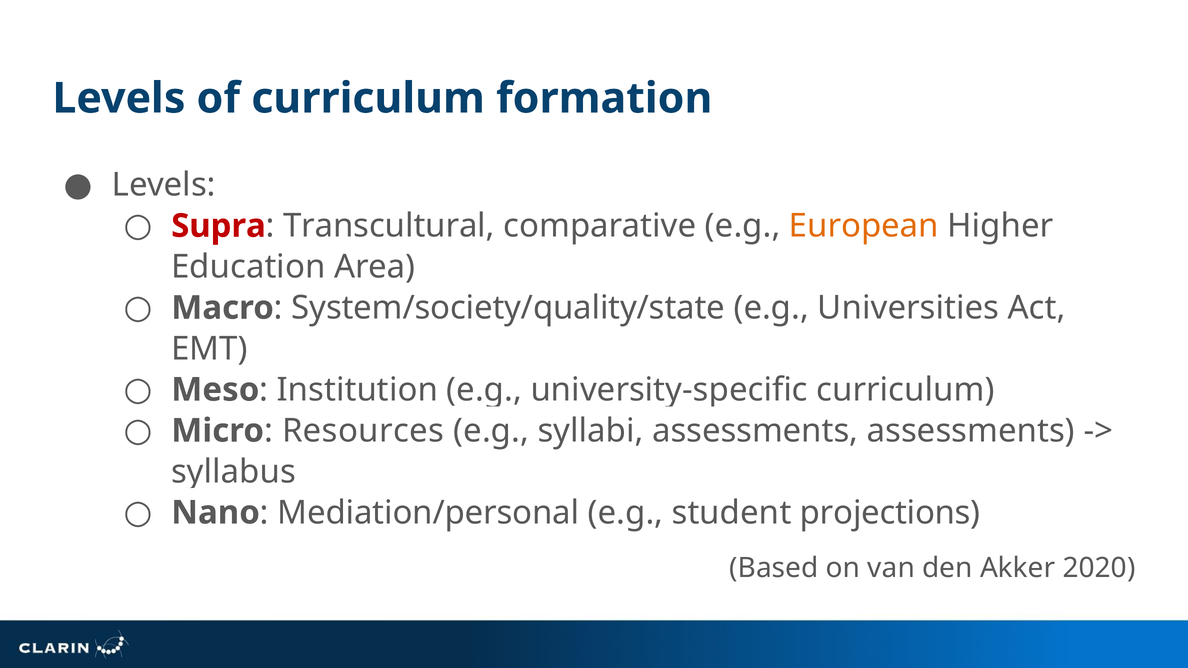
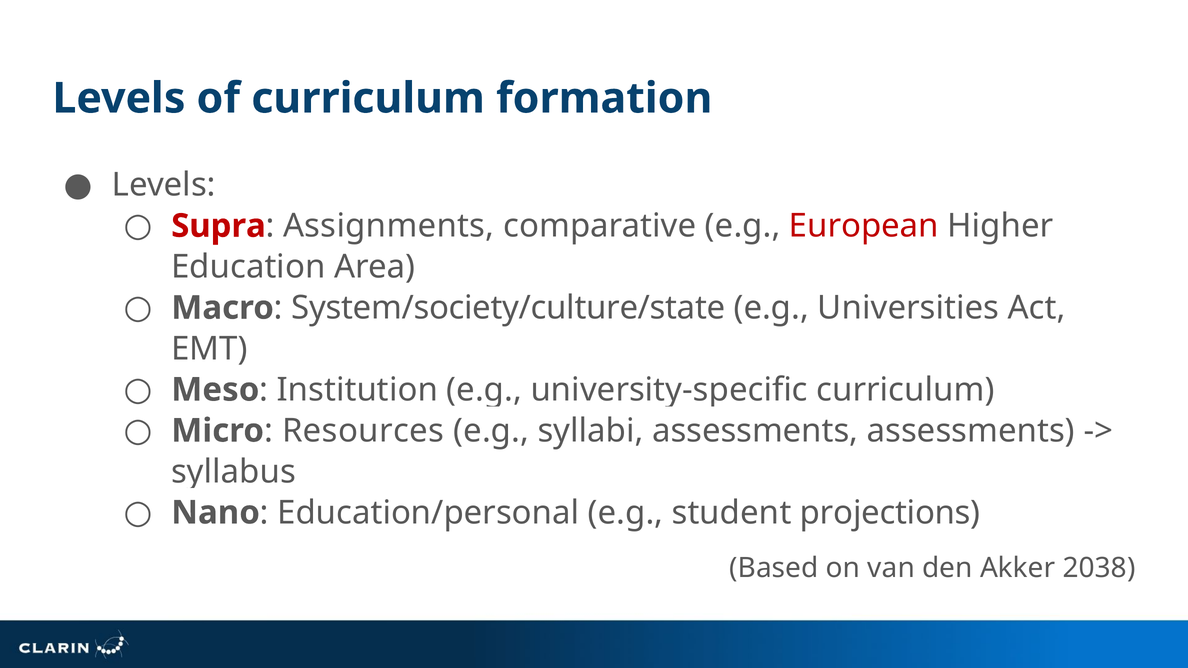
Transcultural: Transcultural -> Assignments (389, 226)
European colour: orange -> red (864, 226)
System/society/quality/state: System/society/quality/state -> System/society/culture/state (508, 308)
Mediation/personal: Mediation/personal -> Education/personal (428, 513)
2020: 2020 -> 2038 (1099, 568)
